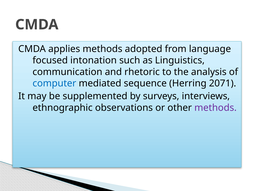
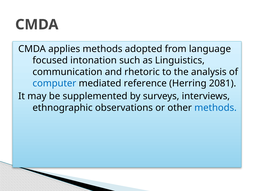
sequence: sequence -> reference (145, 83)
2071: 2071 -> 2081 (223, 83)
methods colour: purple -> blue (216, 107)
